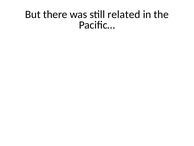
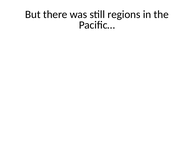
related: related -> regions (124, 14)
